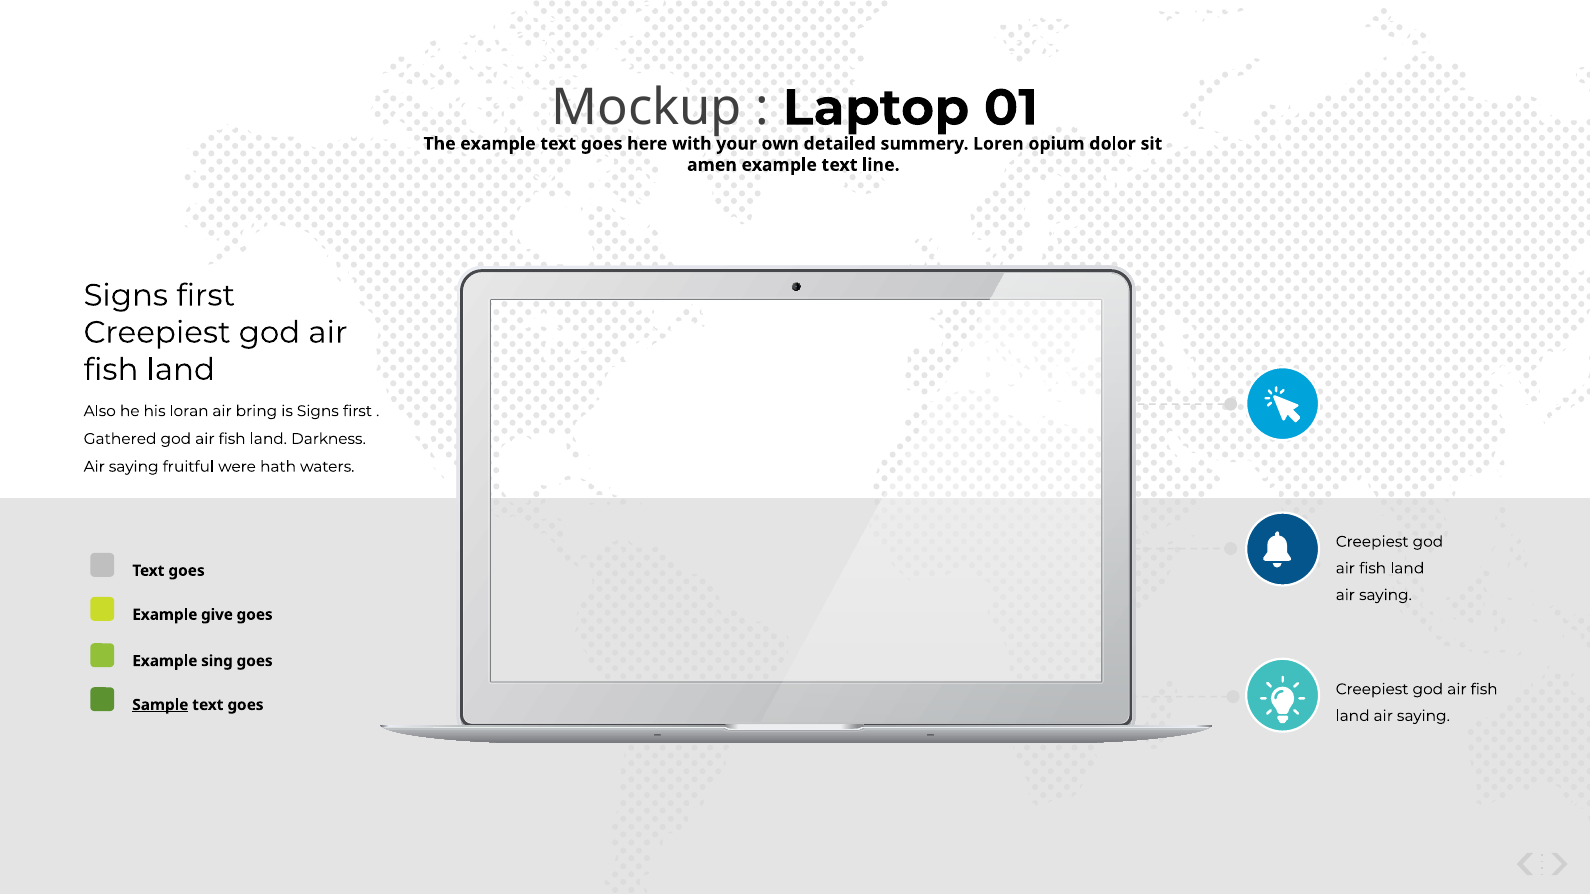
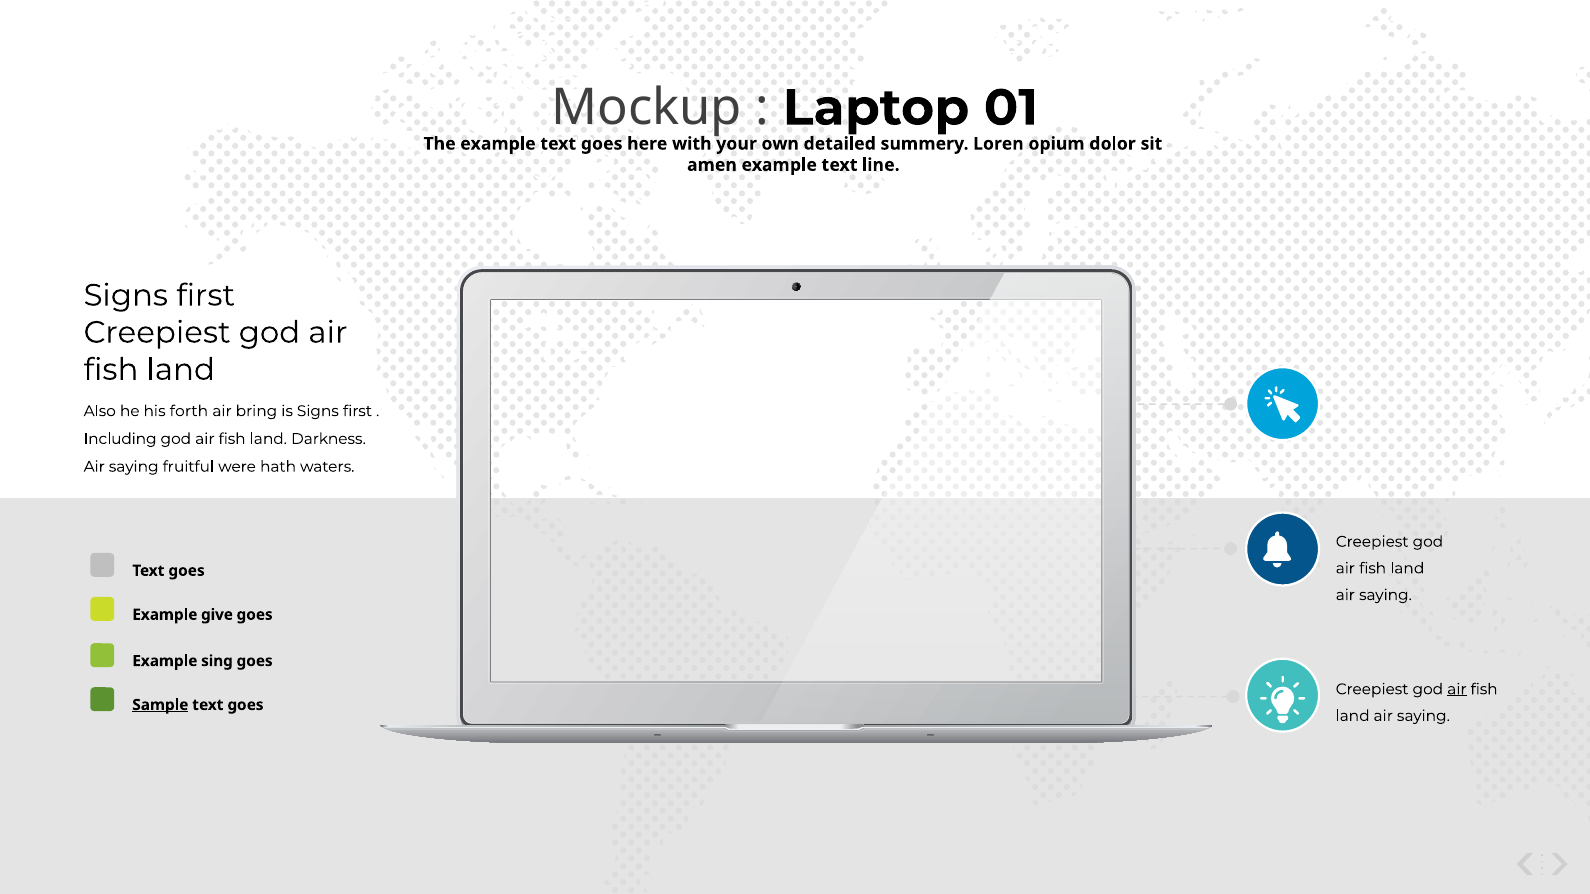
loran: loran -> forth (189, 411)
Gathered: Gathered -> Including (120, 439)
air underline: none -> present (1457, 689)
